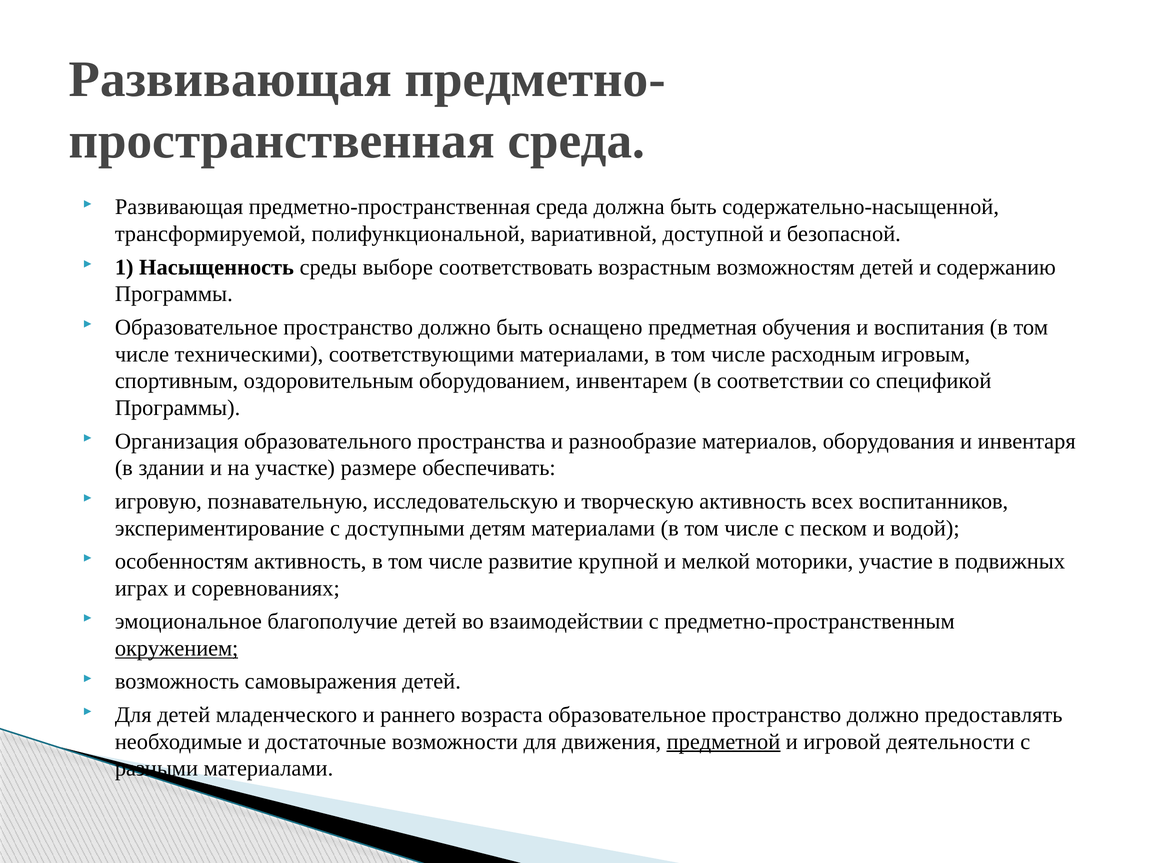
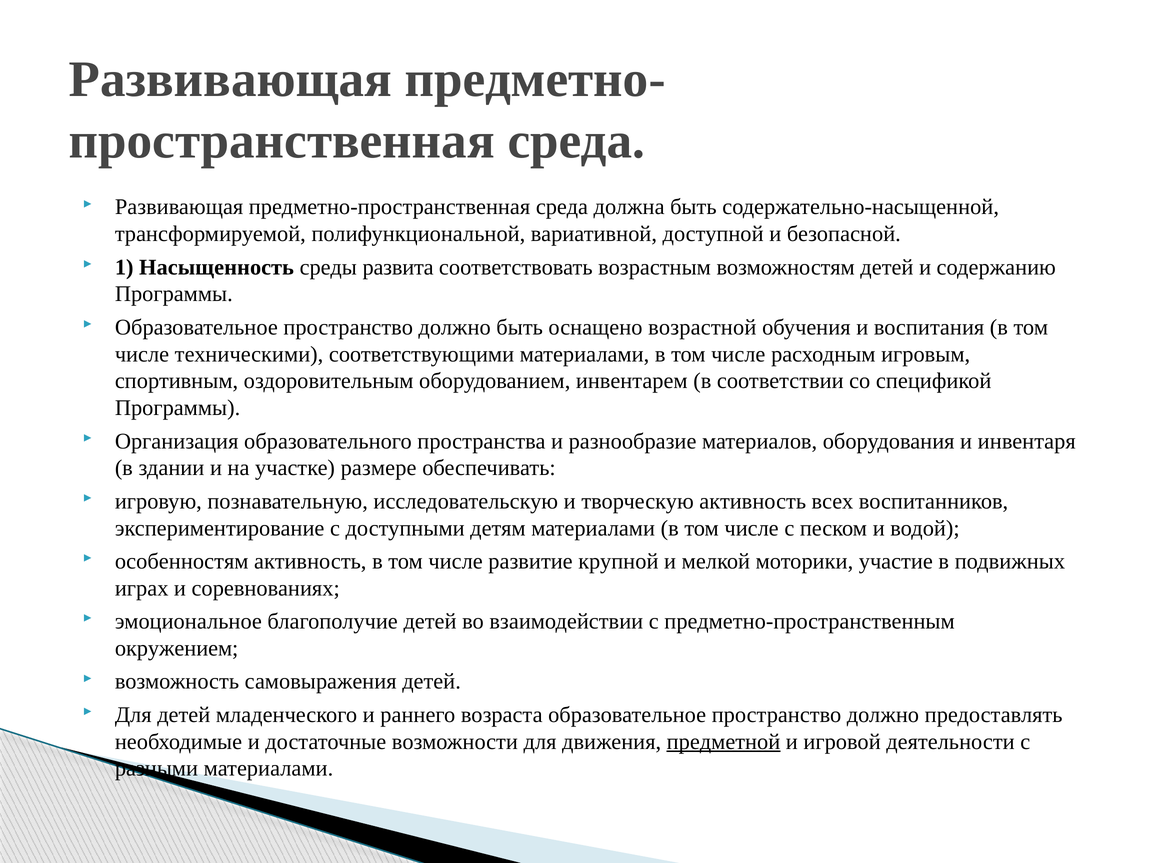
выборе: выборе -> развита (398, 267)
предметная: предметная -> возрастной (702, 327)
окружением underline: present -> none (177, 649)
